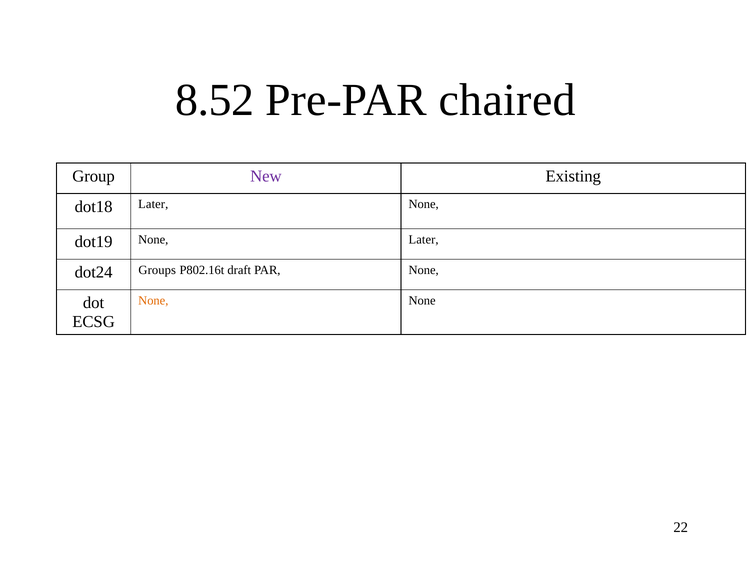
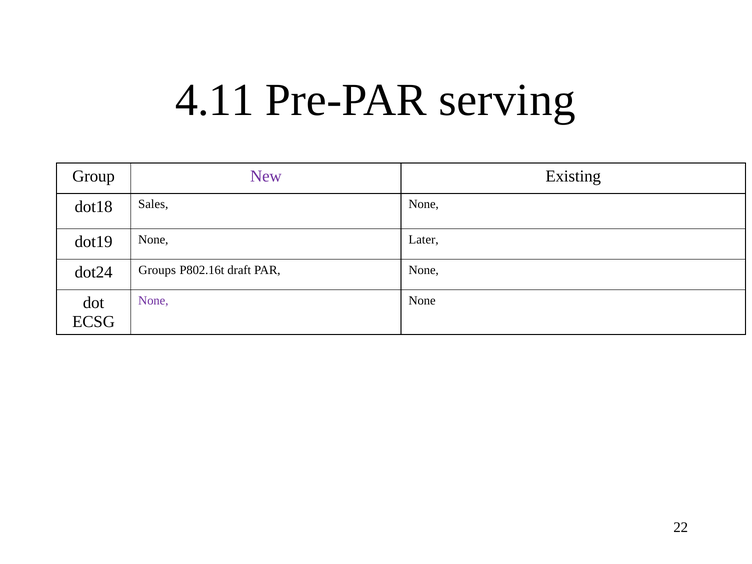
8.52: 8.52 -> 4.11 (215, 100)
chaired: chaired -> serving (507, 100)
dot18 Later: Later -> Sales (153, 204)
None colour: orange -> purple (153, 301)
